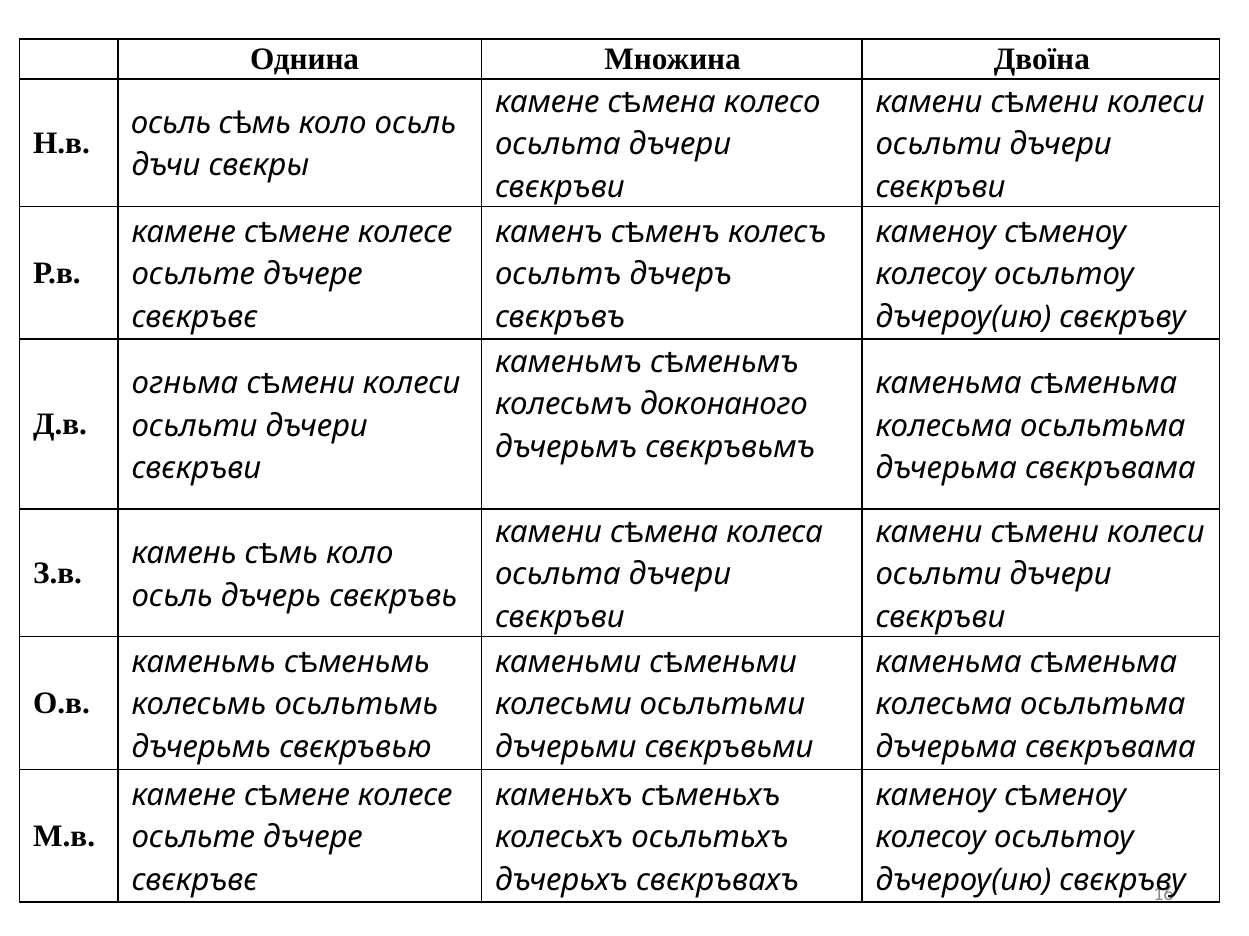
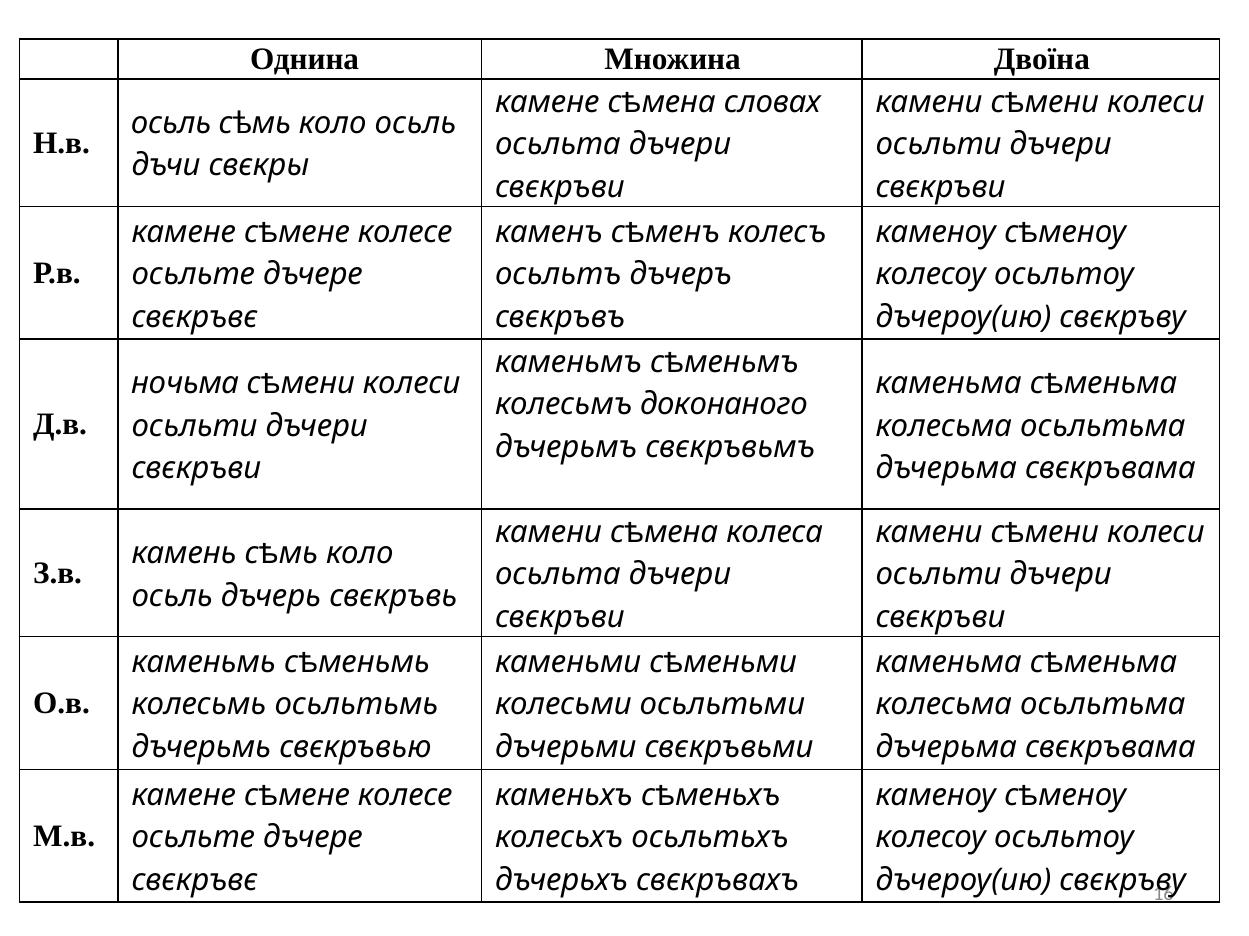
колесо: колесо -> словах (772, 102)
огньма: огньма -> ночьма (185, 384)
